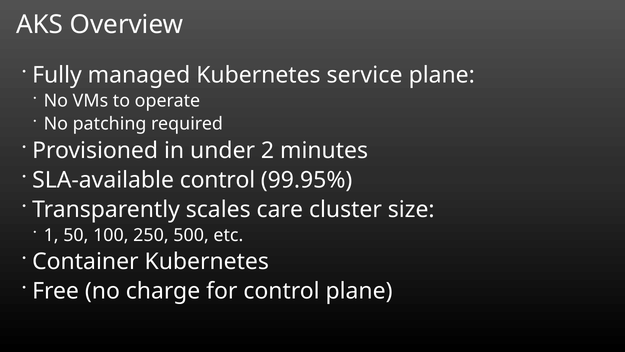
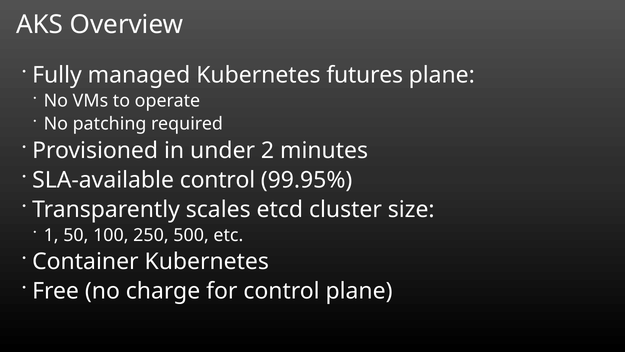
service: service -> futures (365, 75)
care: care -> etcd (280, 209)
